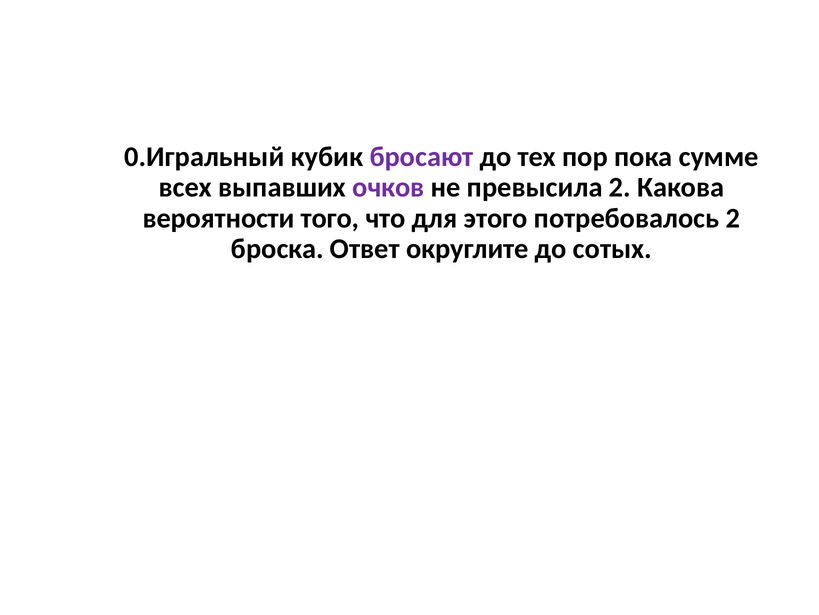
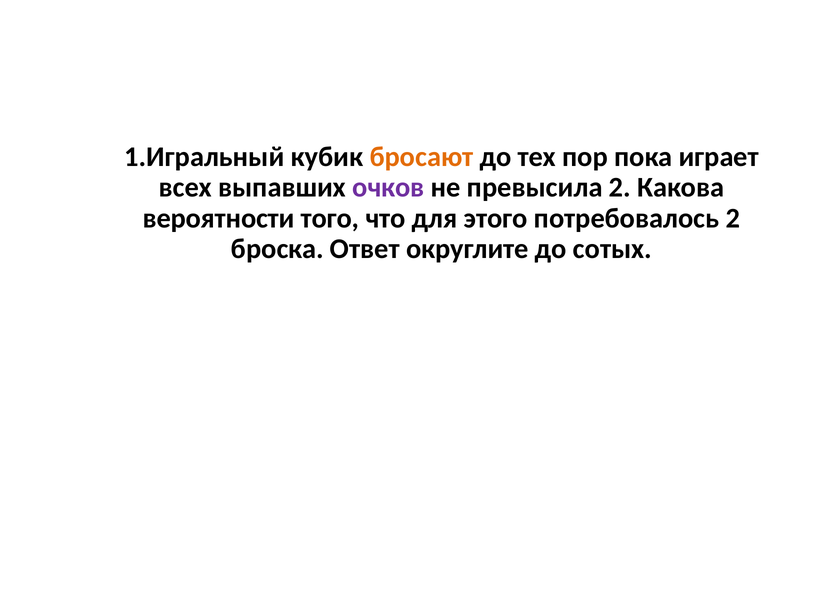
0.Игральный: 0.Игральный -> 1.Игральный (204, 156)
бросают colour: purple -> orange (422, 156)
сумме: сумме -> играет (719, 156)
